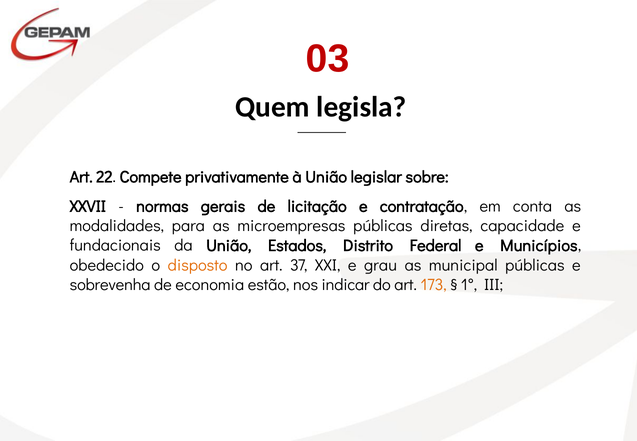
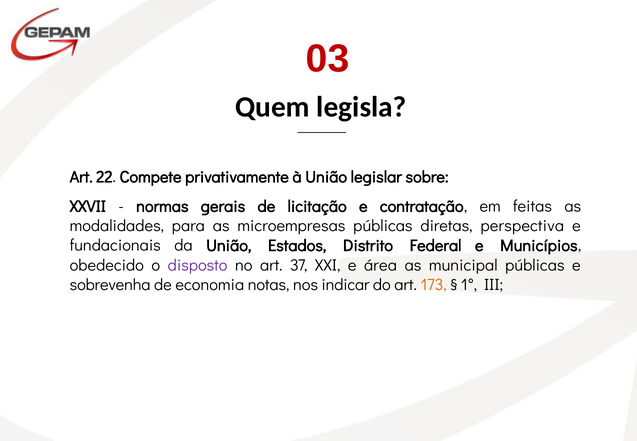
conta: conta -> feitas (533, 206)
capacidade: capacidade -> perspectiva (522, 226)
disposto colour: orange -> purple (198, 265)
grau: grau -> área (380, 265)
estão: estão -> notas (269, 285)
